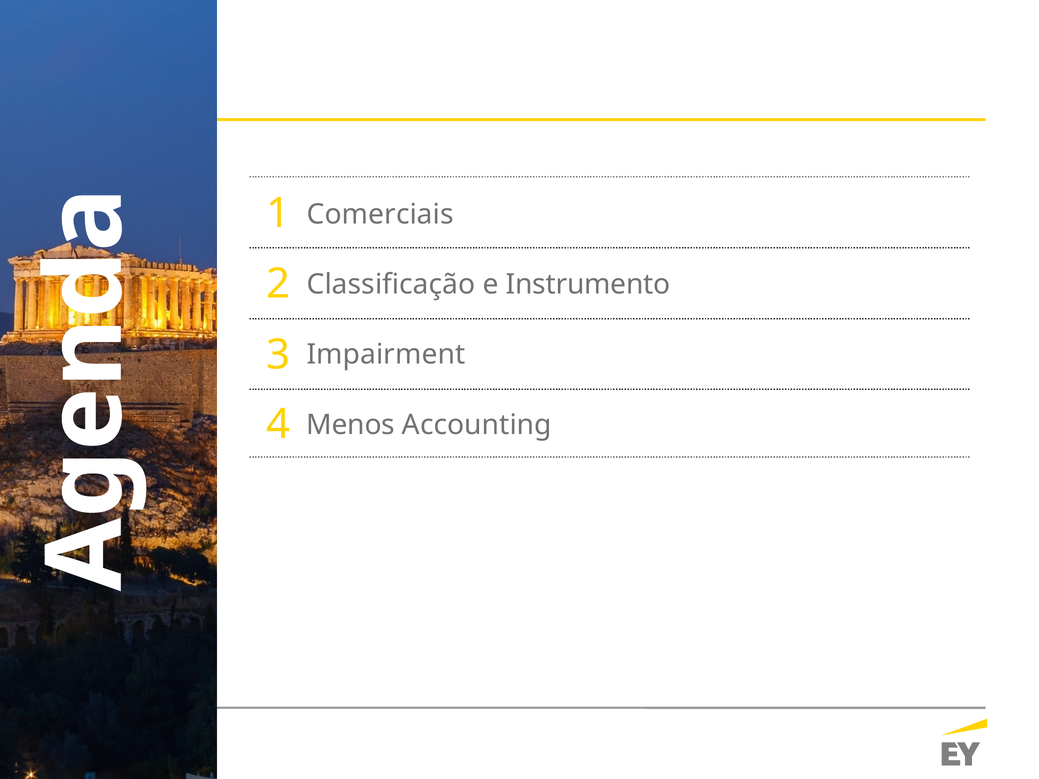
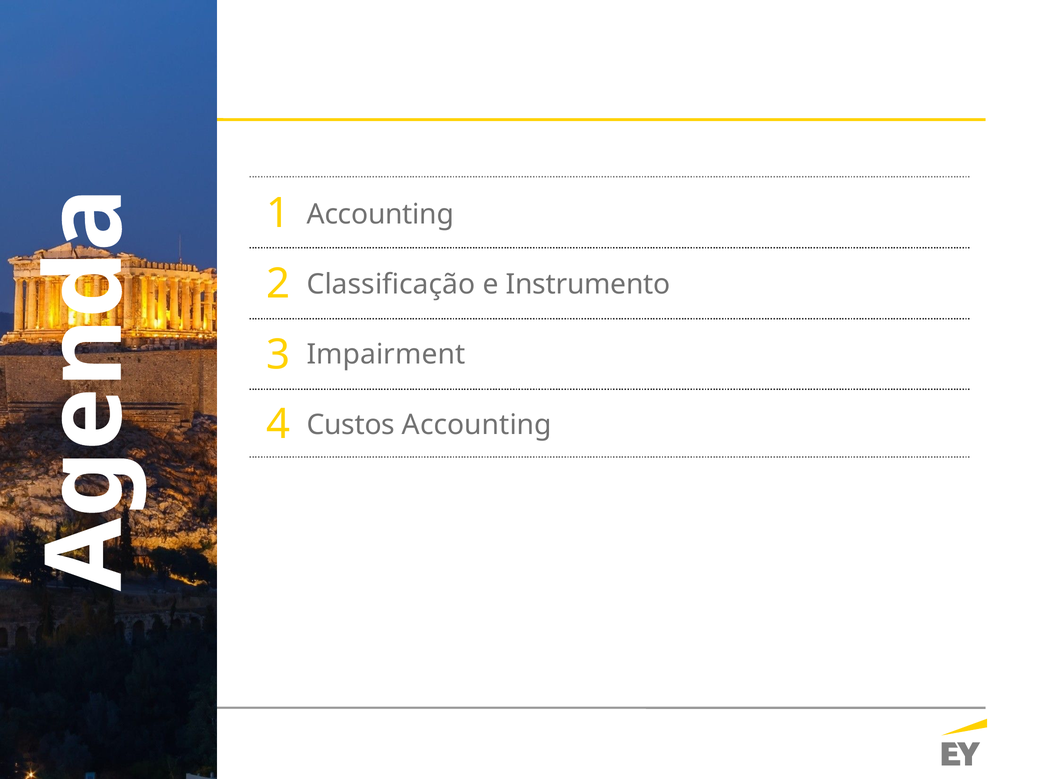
Comerciais: Comerciais -> Accounting (380, 214)
Menos: Menos -> Custos (351, 425)
